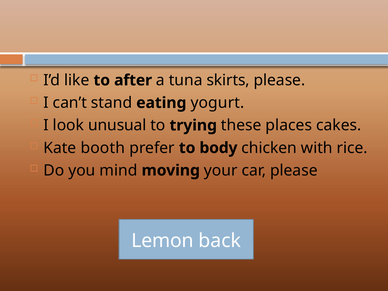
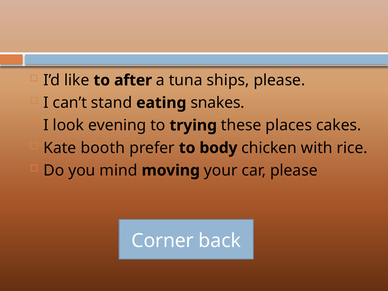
skirts: skirts -> ships (228, 80)
yogurt: yogurt -> snakes (218, 103)
unusual: unusual -> evening (117, 125)
Lemon: Lemon -> Corner (163, 241)
